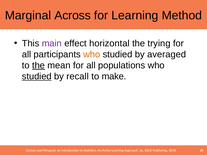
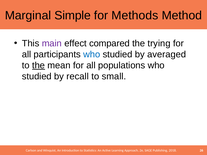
Across: Across -> Simple (73, 16)
for Learning: Learning -> Methods (135, 16)
horizontal: horizontal -> compared (109, 43)
who colour: orange -> blue (92, 54)
studied underline: present -> none (37, 77)
make: make -> small (114, 77)
